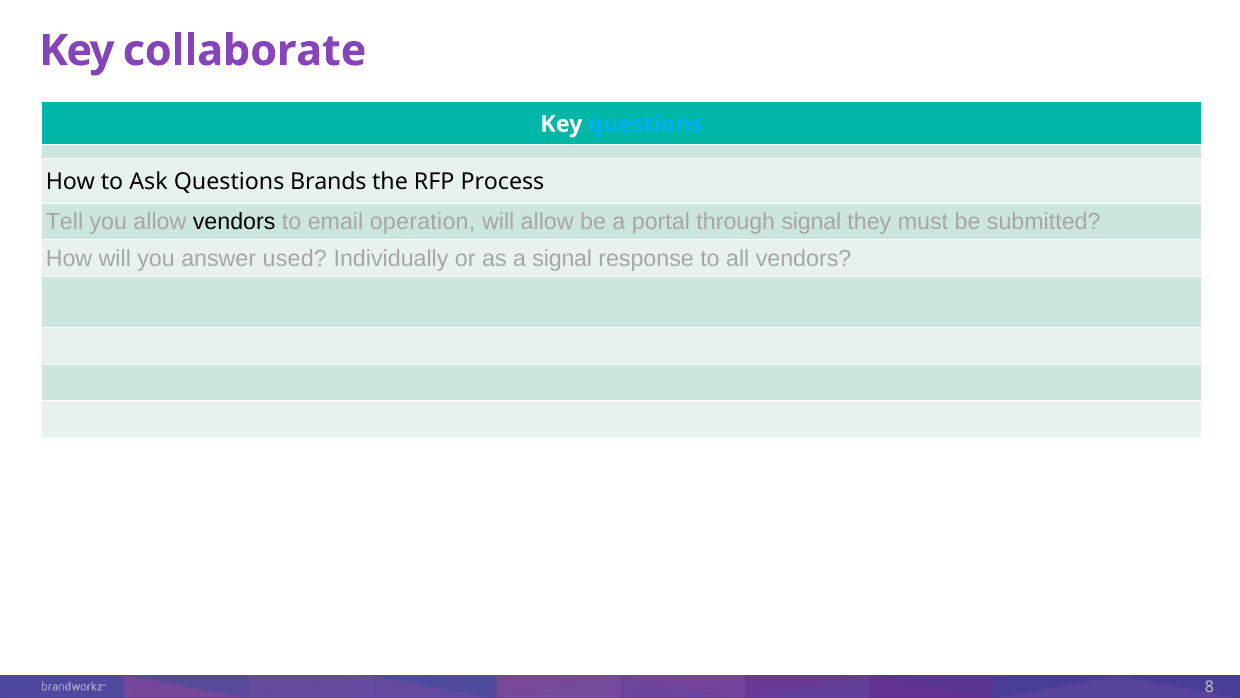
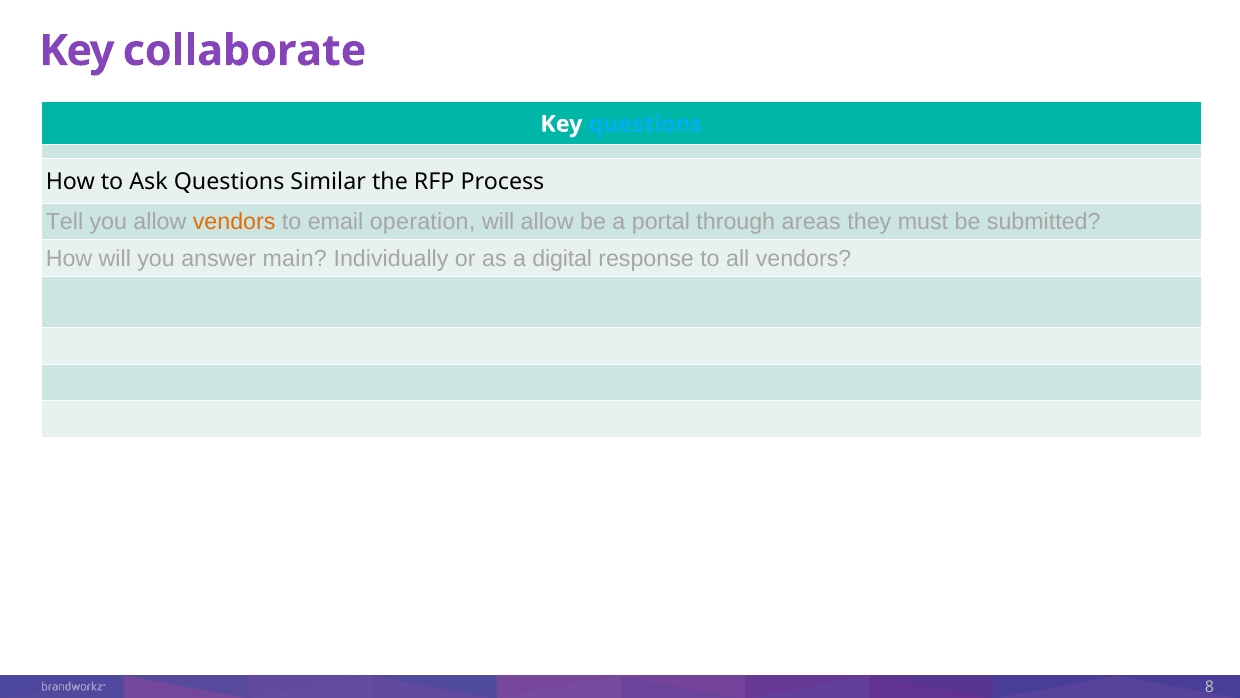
Brands: Brands -> Similar (328, 182)
vendors colour: black -> orange (234, 222)
through signal: signal -> areas (811, 222)
used: used -> main (295, 258)
a signal: signal -> digital (562, 258)
